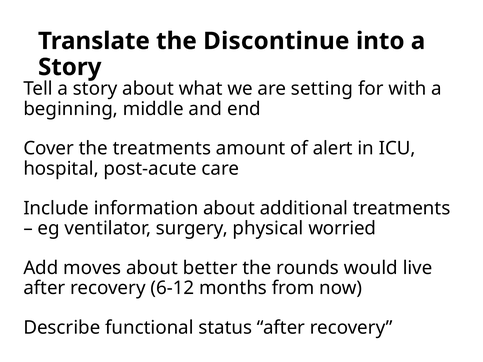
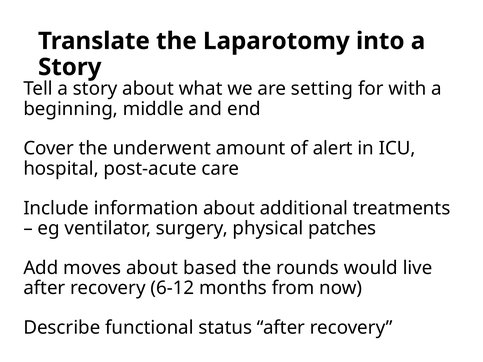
Discontinue: Discontinue -> Laparotomy (276, 41)
the treatments: treatments -> underwent (162, 149)
worried: worried -> patches (342, 229)
better: better -> based (210, 268)
